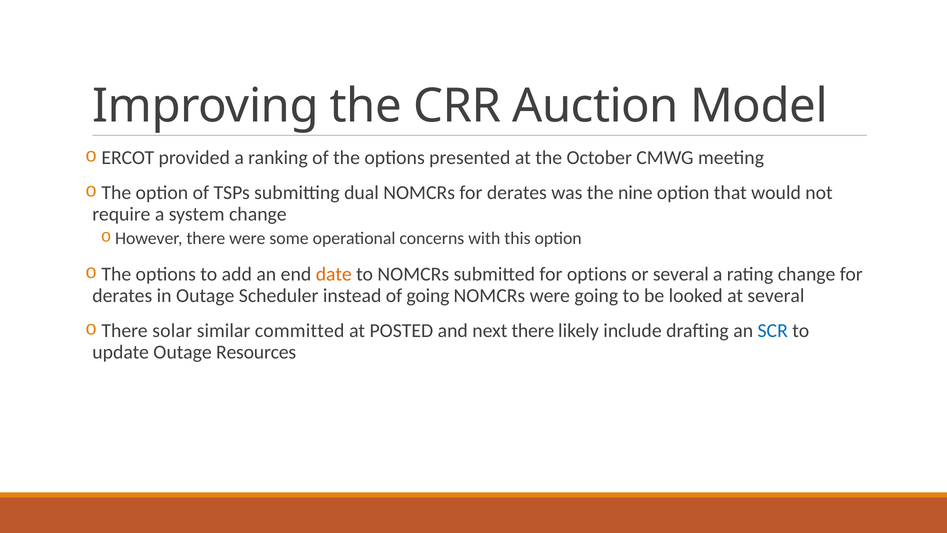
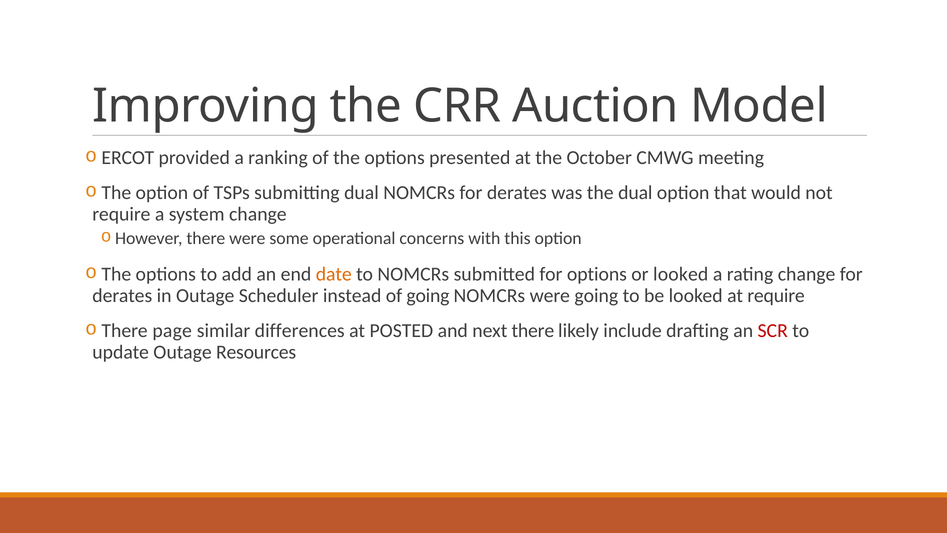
the nine: nine -> dual (635, 193)
or several: several -> looked (681, 274)
at several: several -> require (776, 295)
solar: solar -> page (172, 331)
committed: committed -> differences (300, 331)
SCR colour: blue -> red (773, 331)
